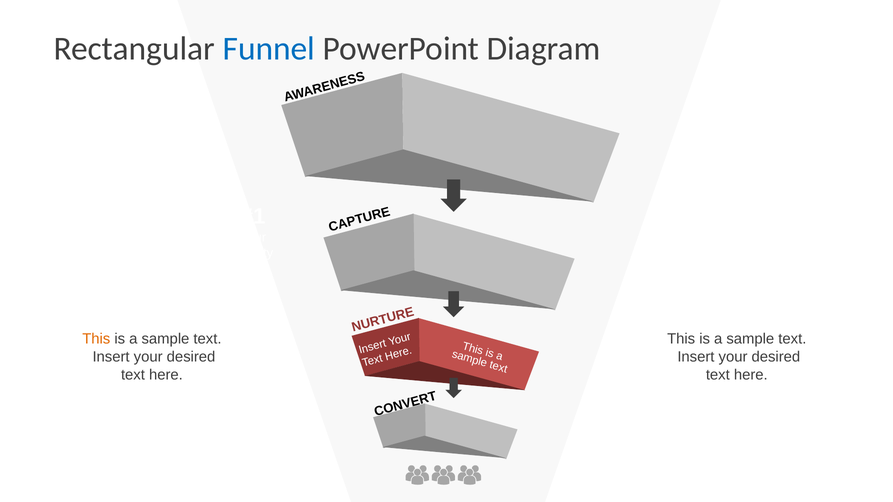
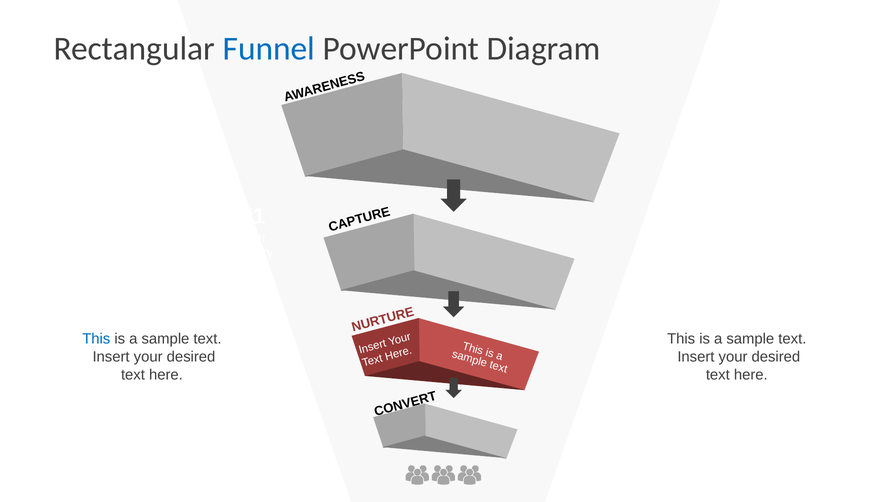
This colour: orange -> blue (96, 339)
